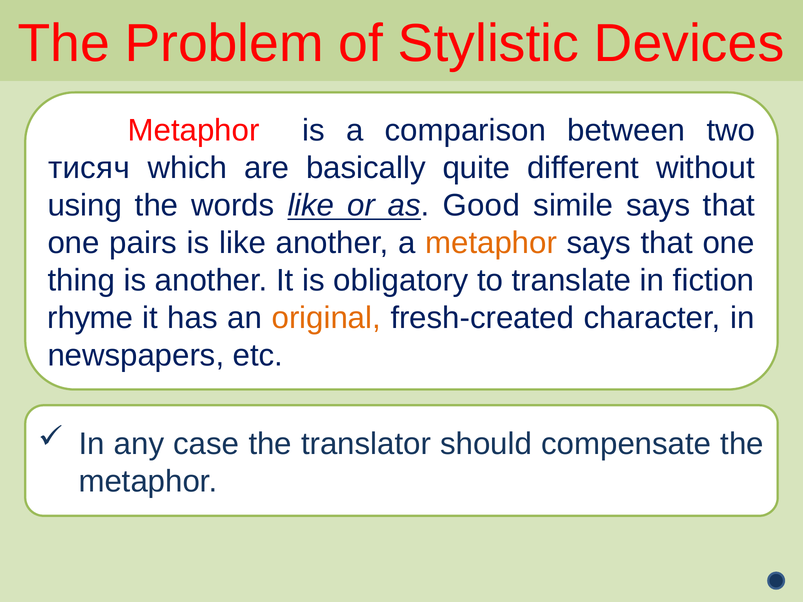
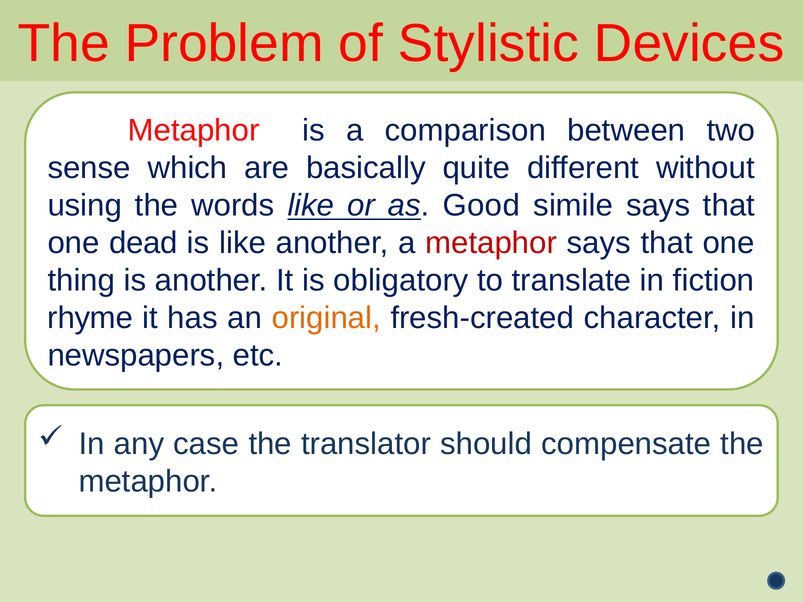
тисяч: тисяч -> sense (89, 168)
pairs: pairs -> dead (143, 243)
metaphor colour: orange -> red (491, 243)
